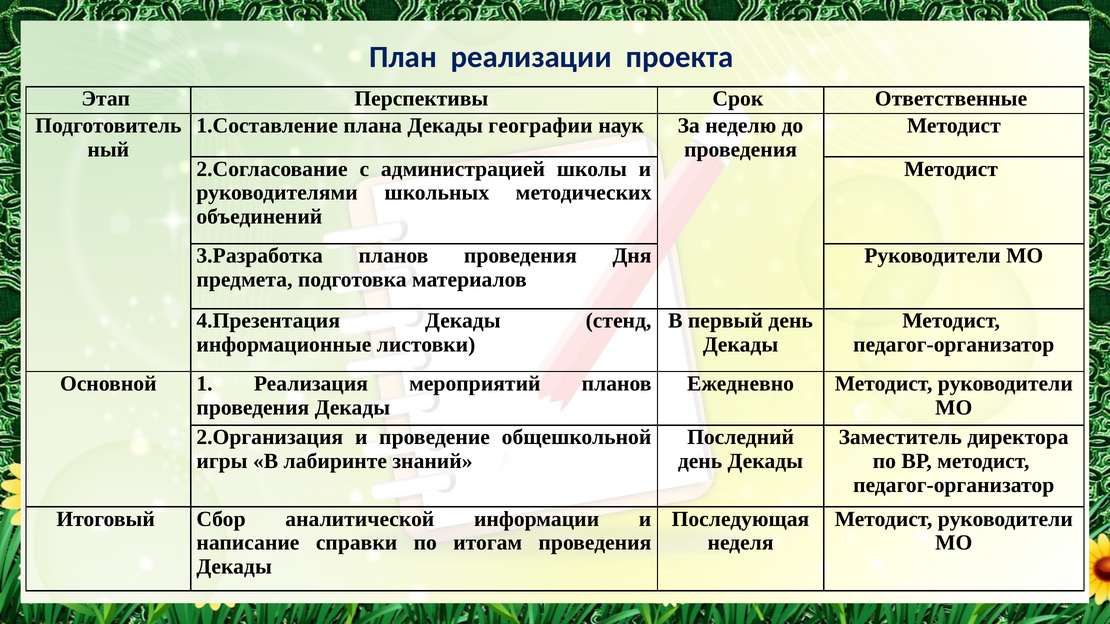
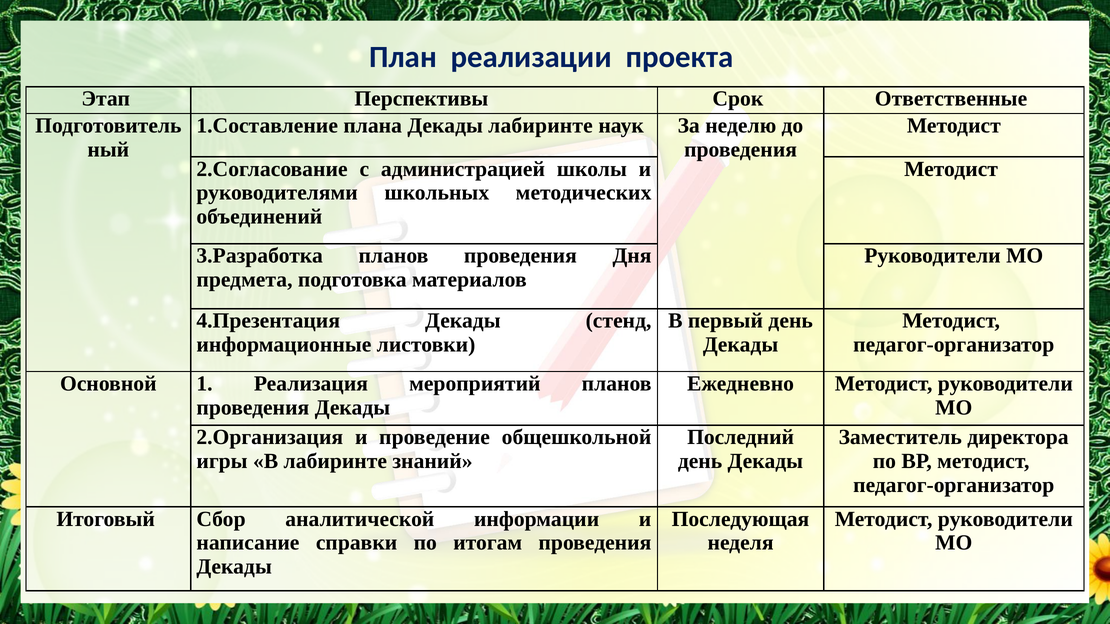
Декады географии: географии -> лабиринте (541, 126)
